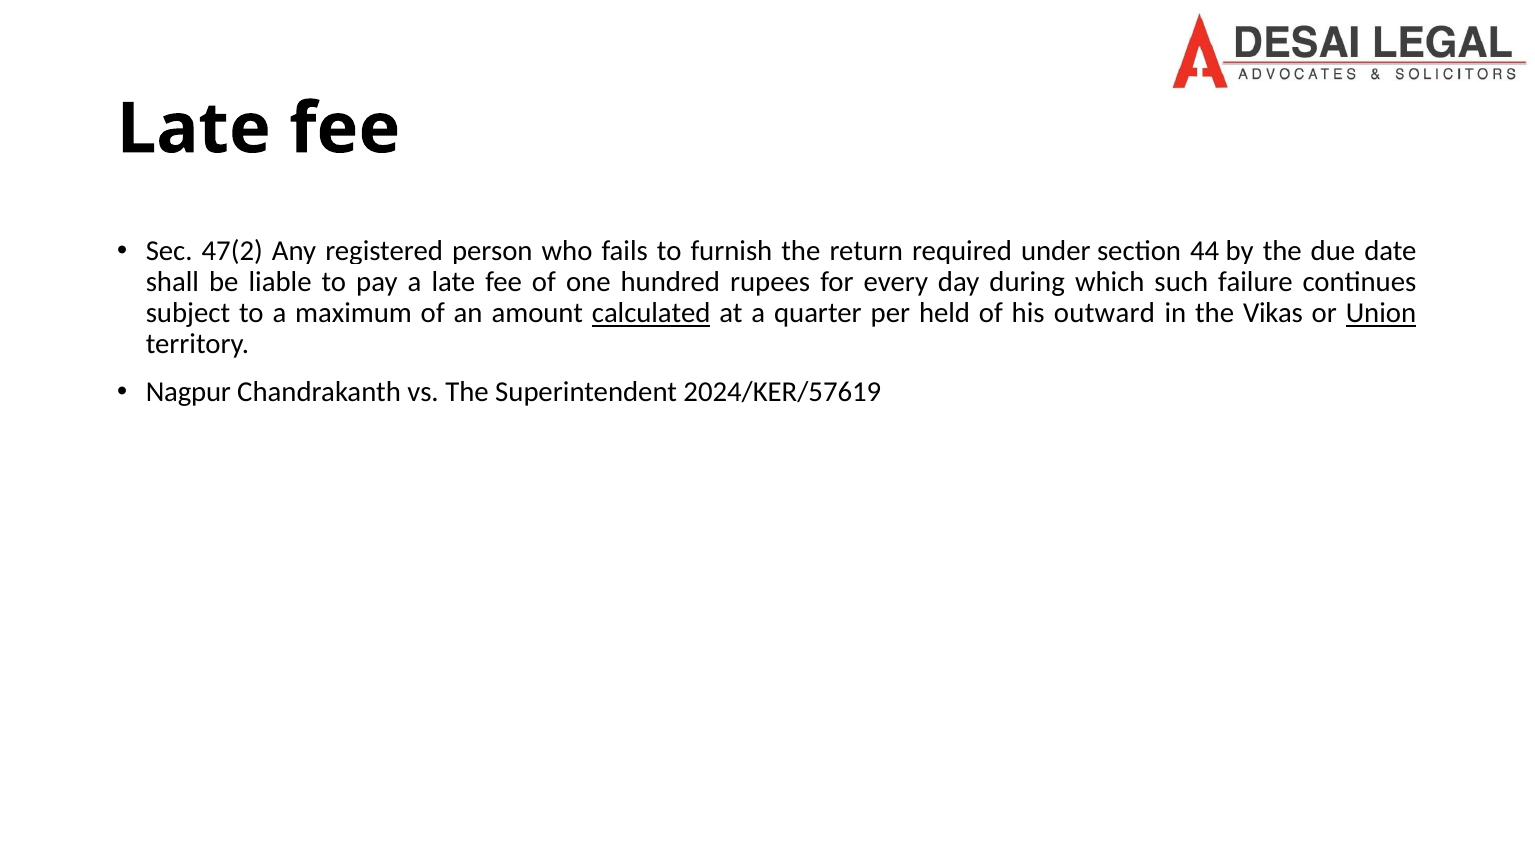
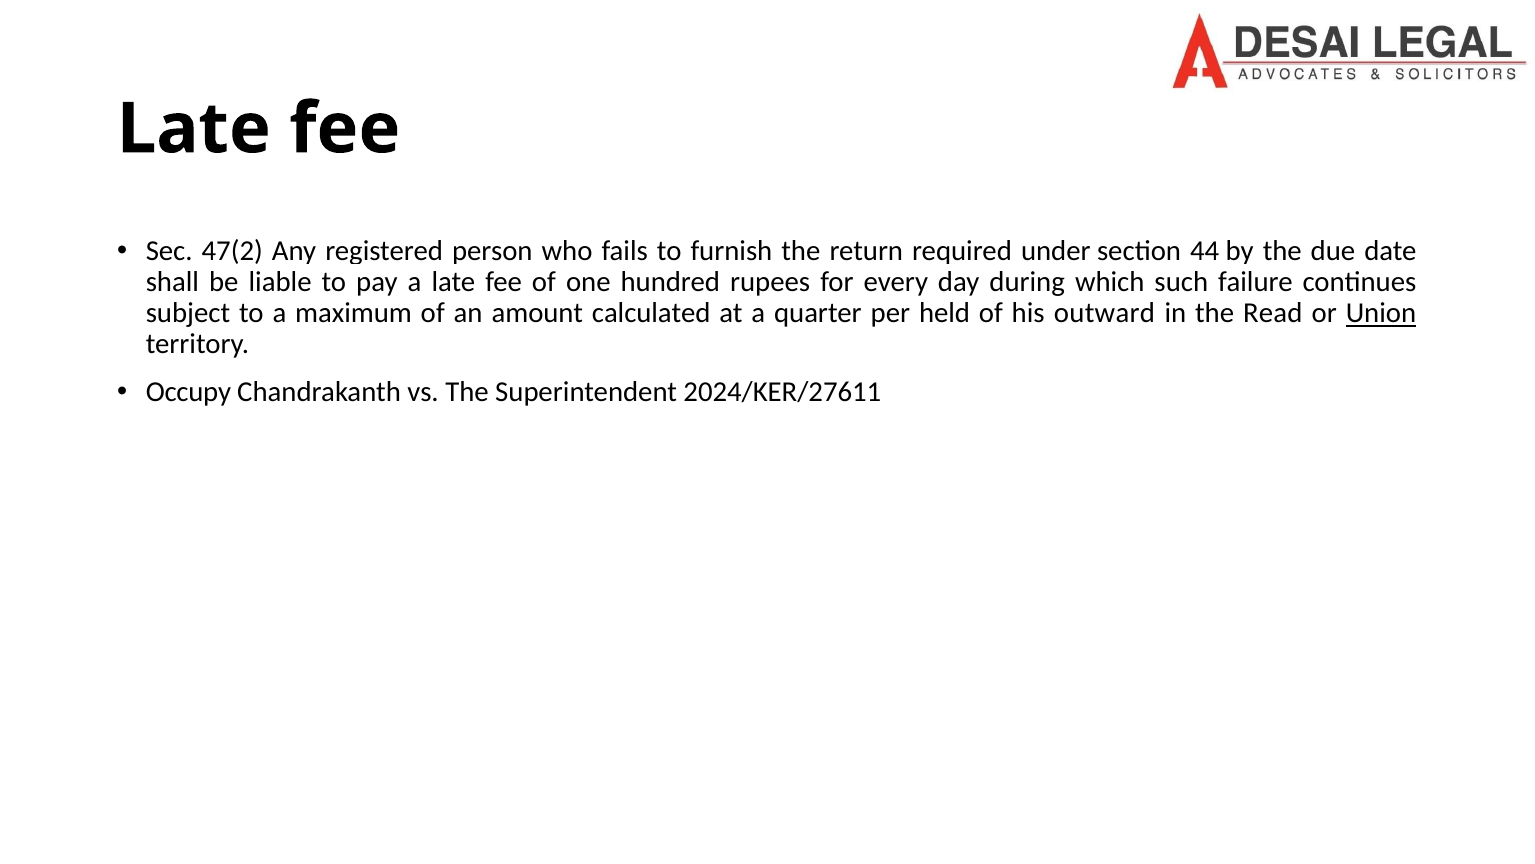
calculated underline: present -> none (651, 313)
Vikas: Vikas -> Read (1273, 313)
Nagpur: Nagpur -> Occupy (188, 391)
2024/KER/57619: 2024/KER/57619 -> 2024/KER/27611 (782, 391)
